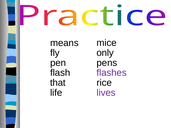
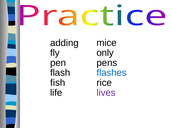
means: means -> adding (64, 43)
flashes colour: purple -> blue (112, 73)
that: that -> fish (58, 83)
